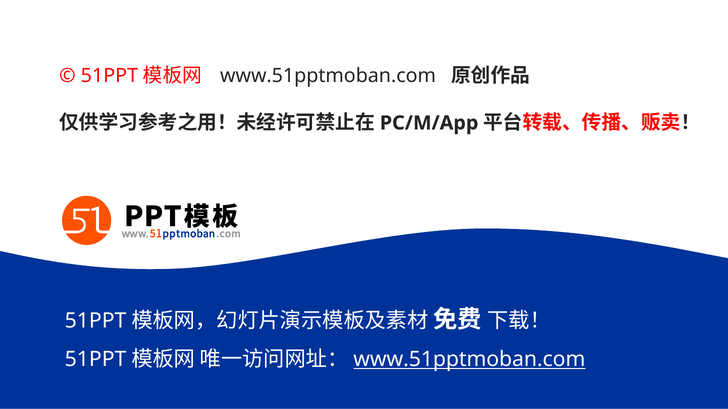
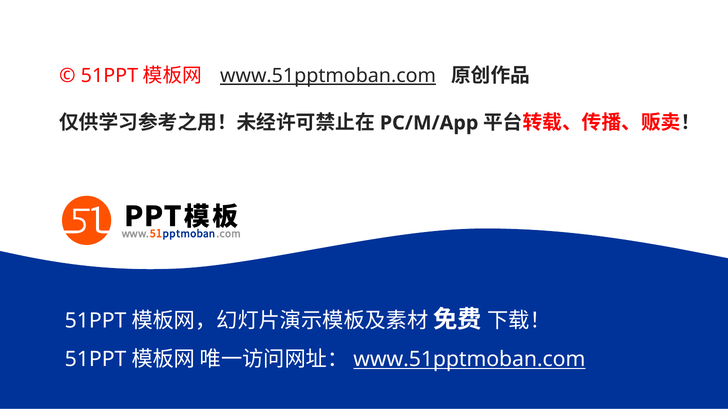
www.51pptmoban.com underline: none -> present (328, 76)
